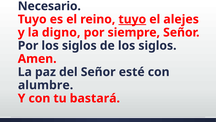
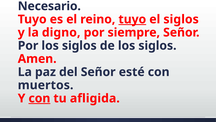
el alejes: alejes -> siglos (181, 19)
alumbre: alumbre -> muertos (46, 85)
con underline: none -> present (39, 98)
bastará: bastará -> afligida (95, 98)
